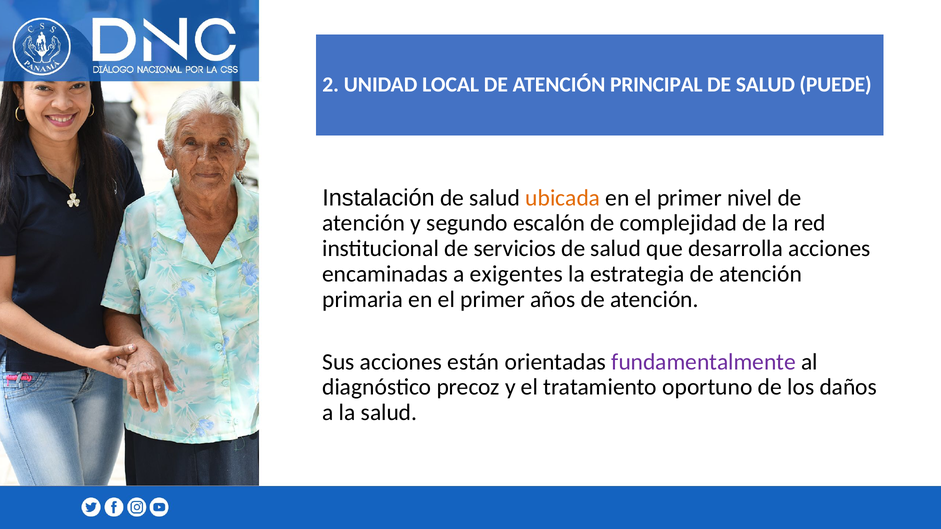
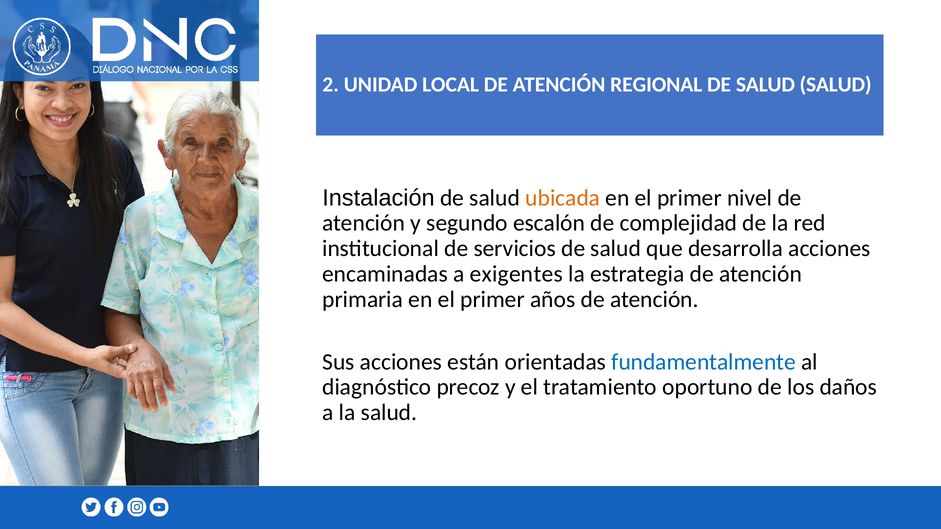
PRINCIPAL: PRINCIPAL -> REGIONAL (656, 85)
SALUD PUEDE: PUEDE -> SALUD (836, 85)
fundamentalmente colour: purple -> blue (704, 362)
